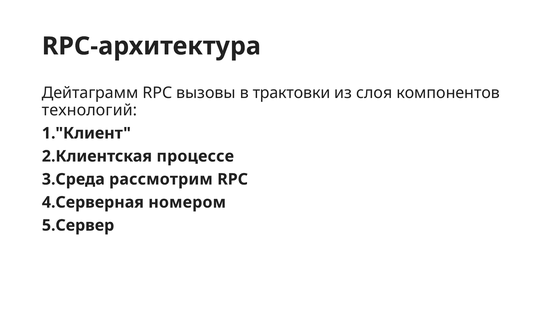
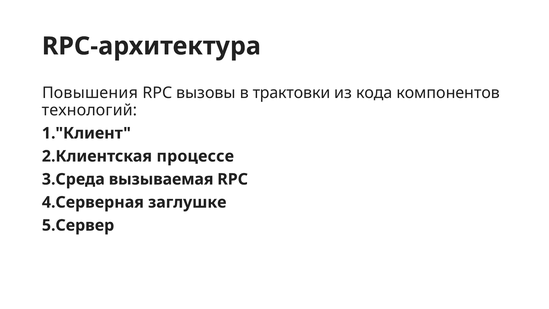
Дейтаграмм: Дейтаграмм -> Повышения (90, 93)
слоя: слоя -> кода (374, 93)
рассмотрим: рассмотрим -> вызываемая (161, 179)
номером: номером -> заглушке (187, 202)
